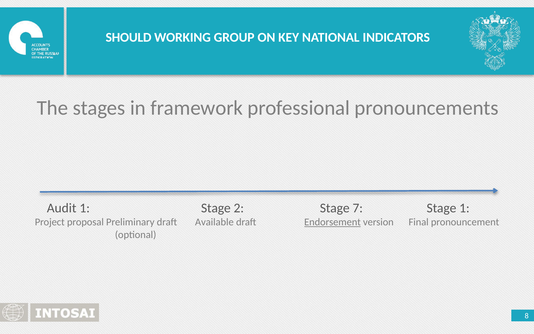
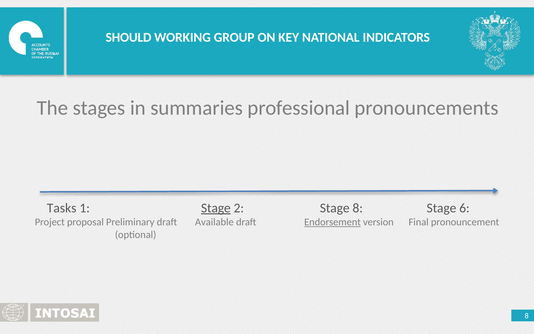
framework: framework -> summaries (197, 108)
Audit: Audit -> Tasks (62, 208)
Stage underline: none -> present (216, 208)
Stage 7: 7 -> 8 (358, 208)
Stage 1: 1 -> 6 (464, 208)
